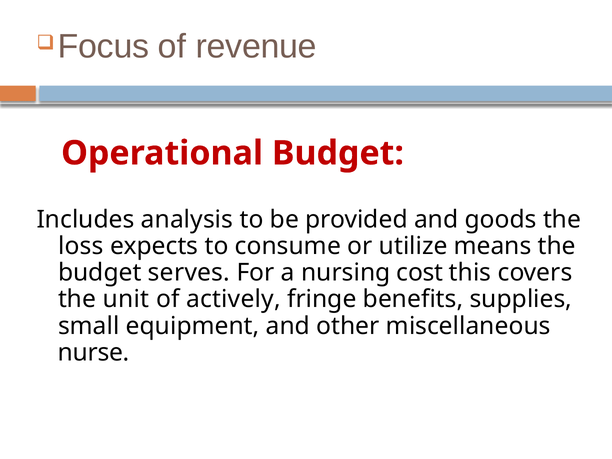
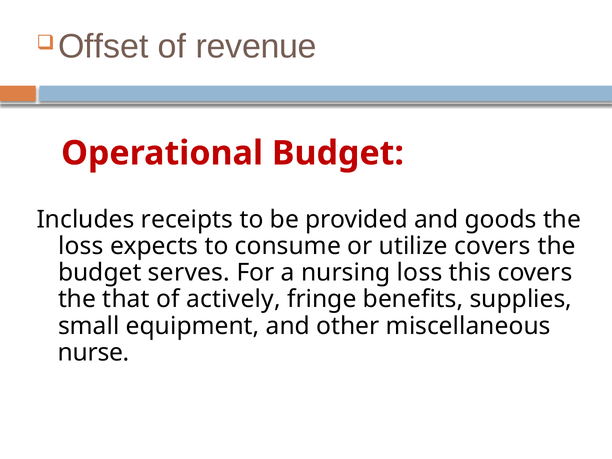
Focus: Focus -> Offset (103, 47)
analysis: analysis -> receipts (187, 219)
utilize means: means -> covers (493, 246)
nursing cost: cost -> loss (420, 273)
unit: unit -> that (126, 299)
